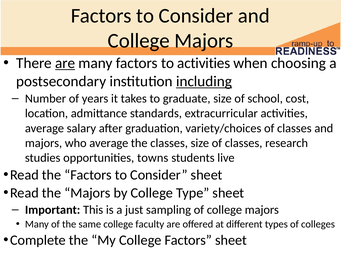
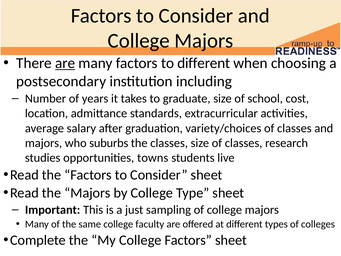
to activities: activities -> different (204, 63)
including underline: present -> none (204, 81)
who average: average -> suburbs (109, 143)
